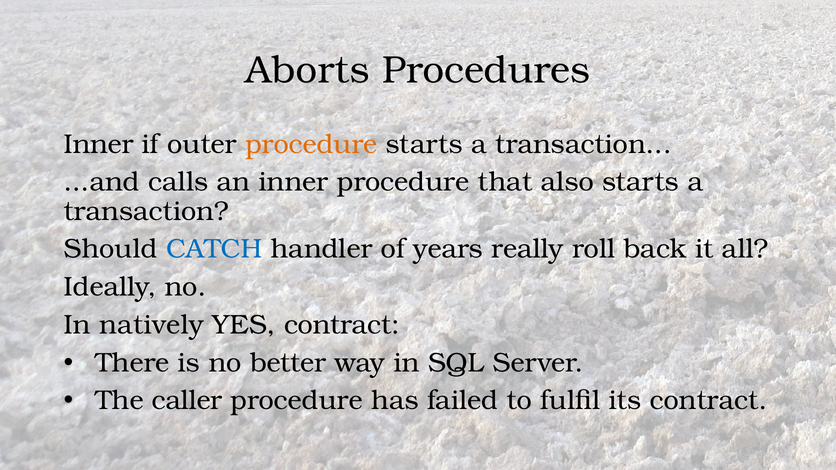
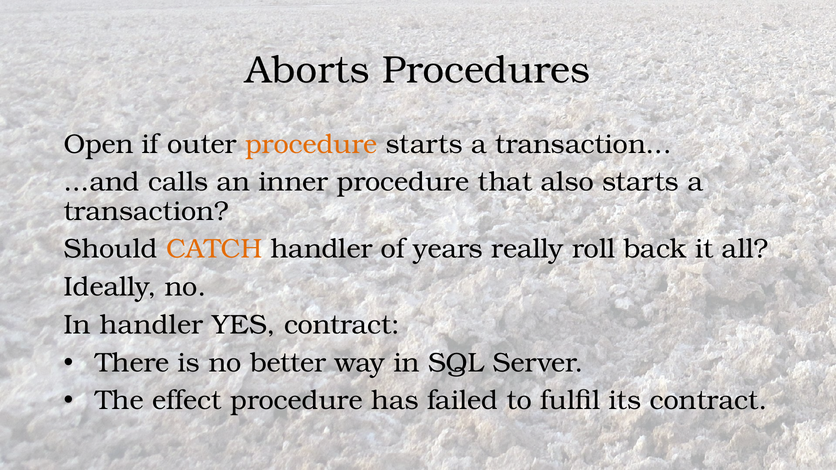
Inner: Inner -> Open (99, 144)
CATCH colour: blue -> orange (214, 249)
In natively: natively -> handler (151, 325)
caller: caller -> effect (187, 401)
